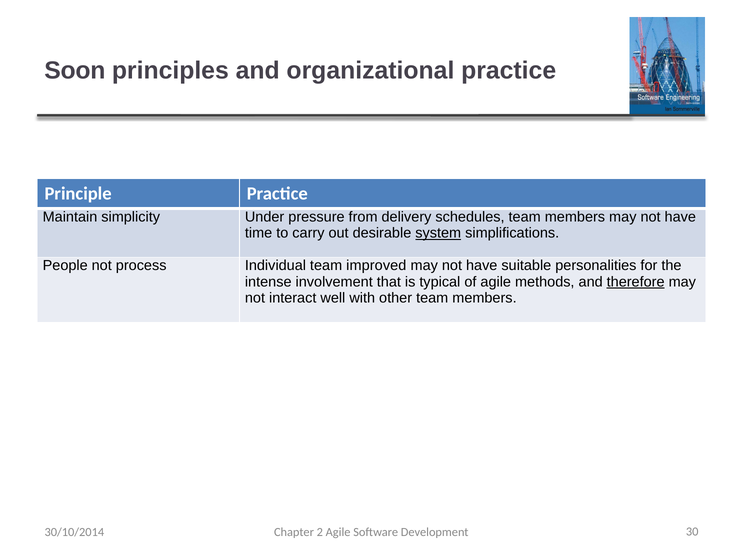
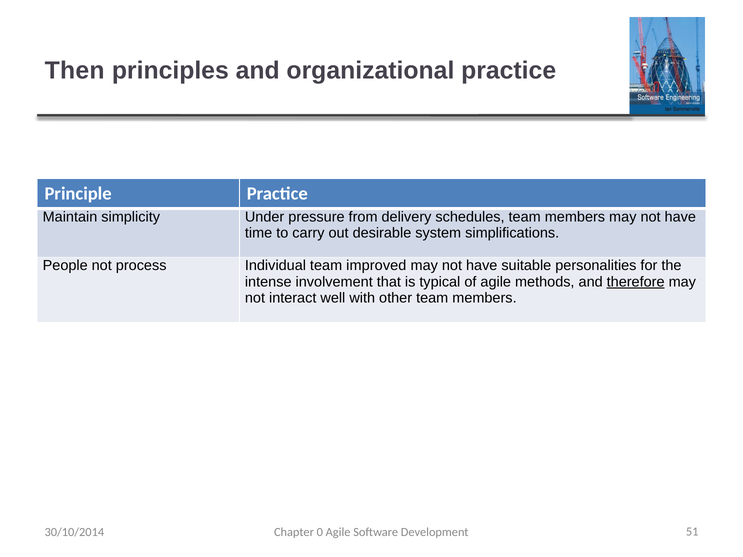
Soon: Soon -> Then (75, 70)
system underline: present -> none (438, 233)
2: 2 -> 0 (320, 532)
30: 30 -> 51 (692, 532)
